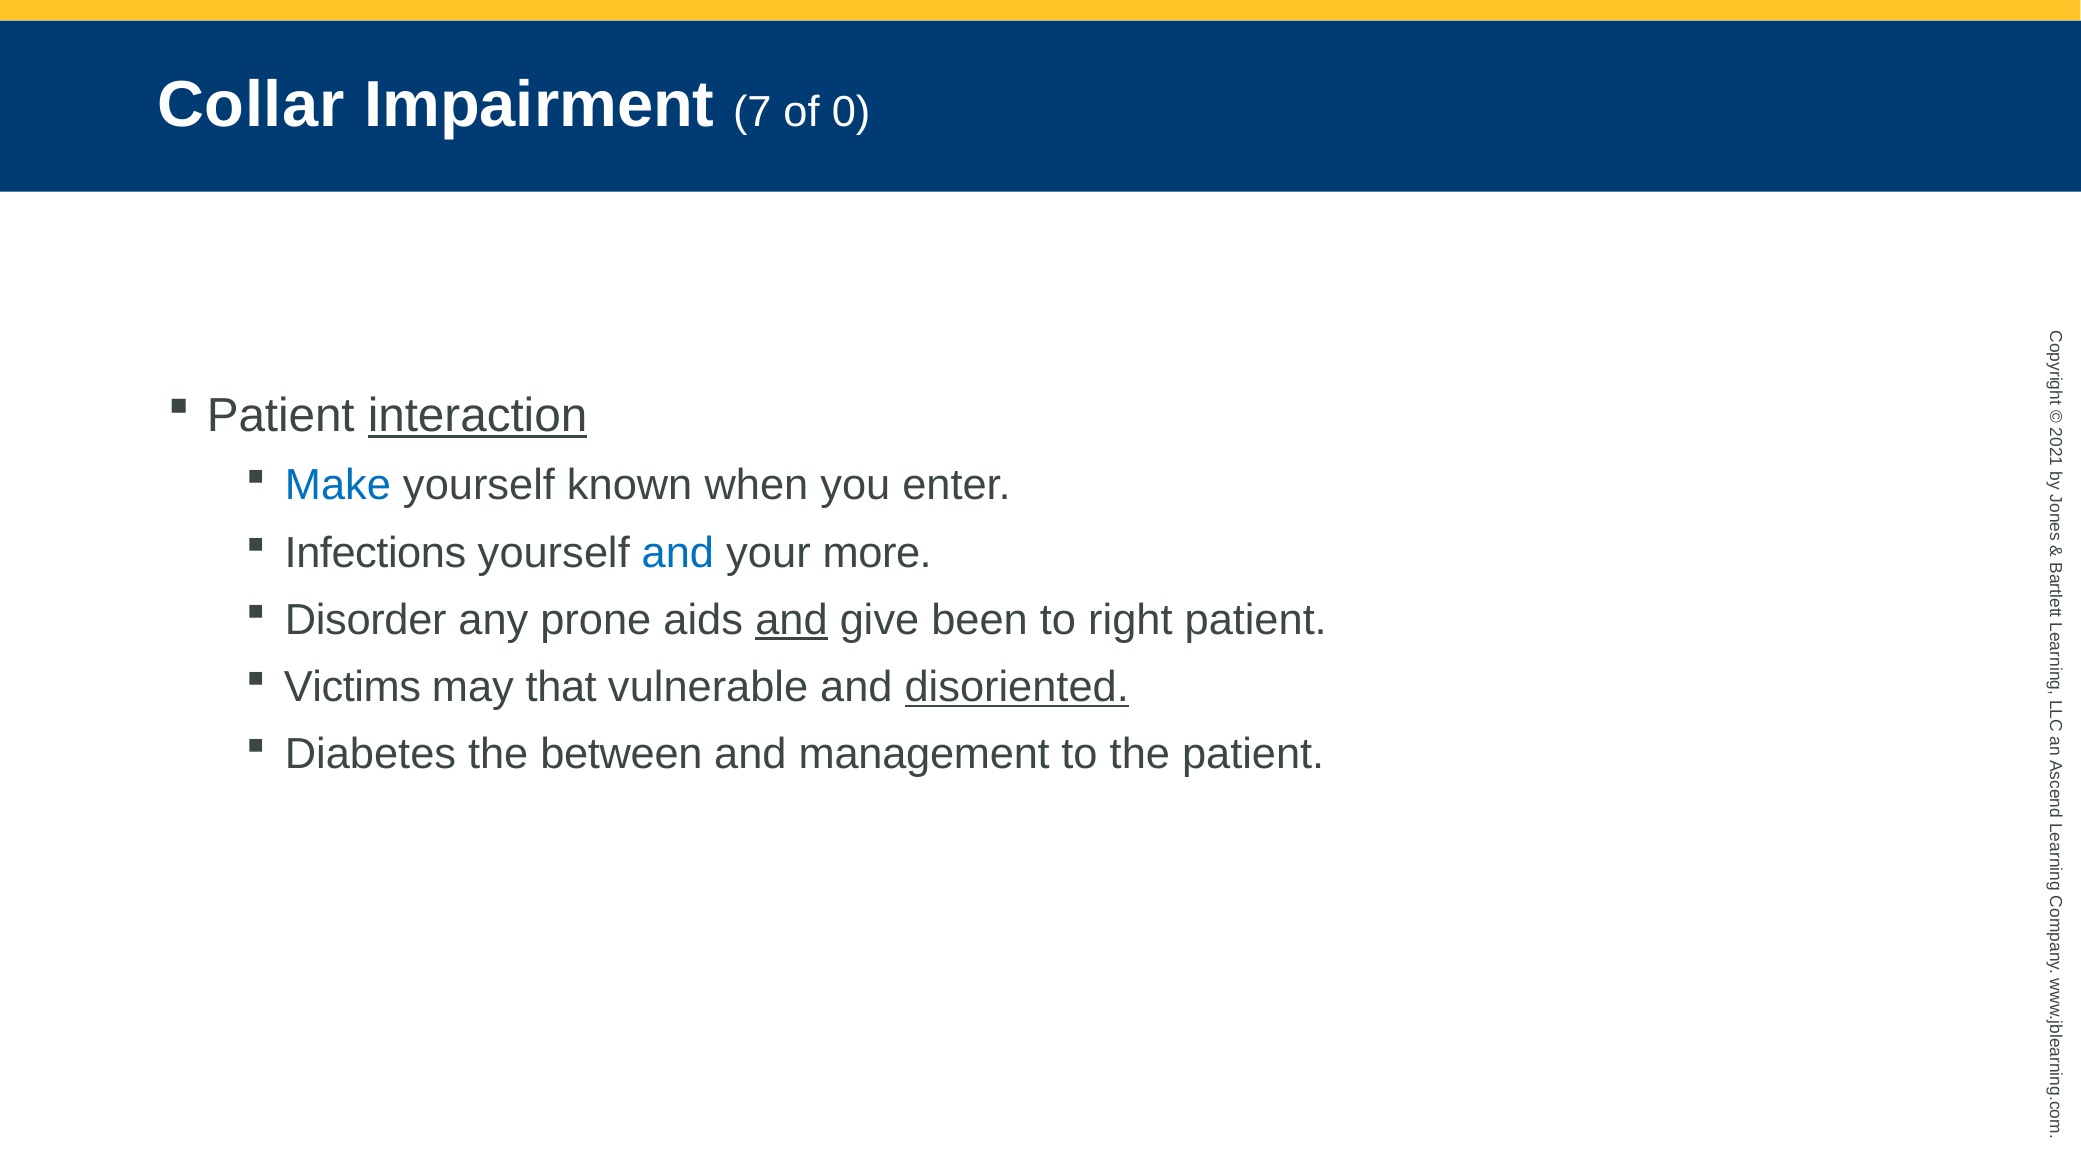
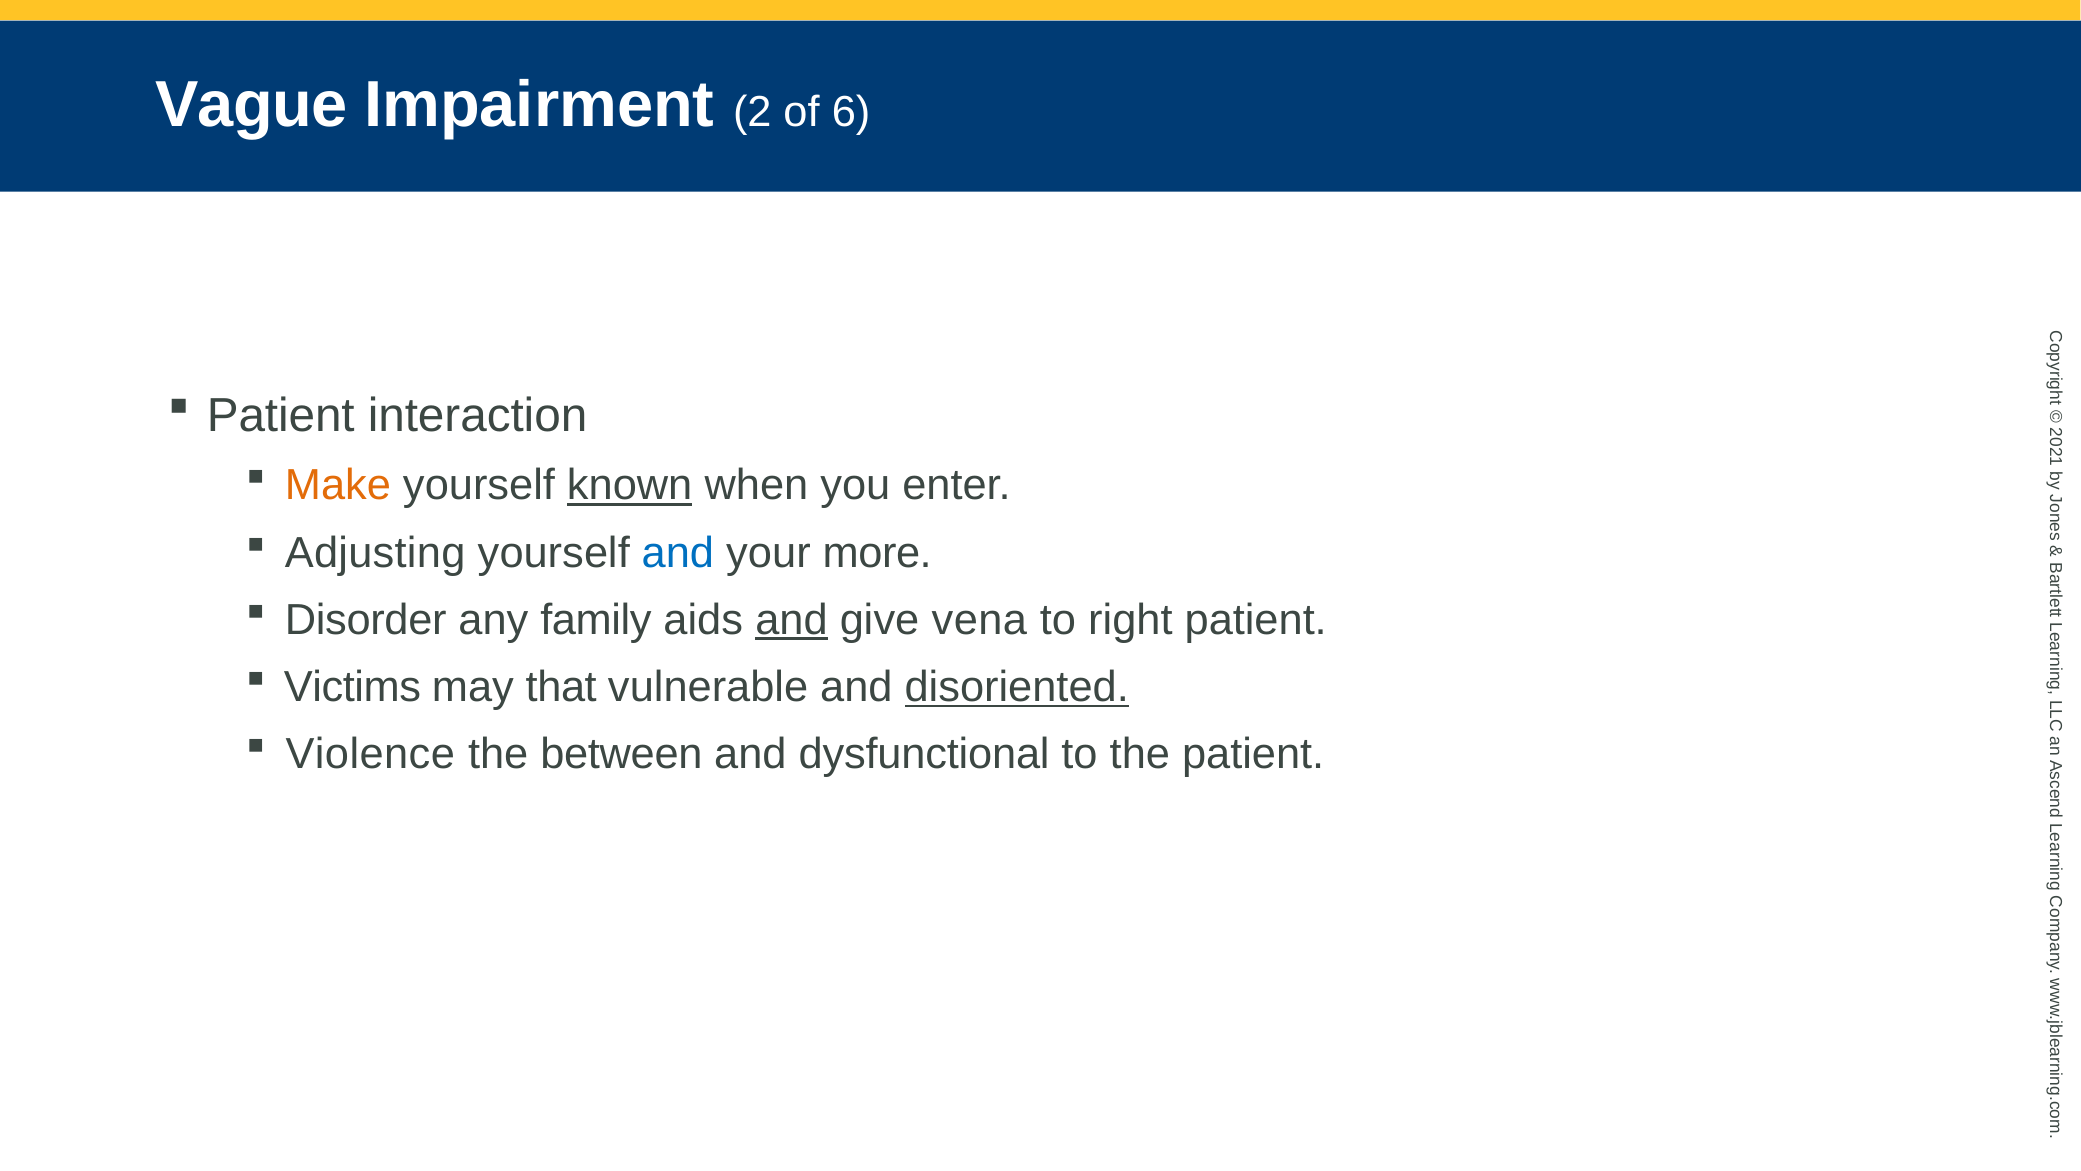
Collar: Collar -> Vague (251, 105)
Impairment 7: 7 -> 2 (752, 112)
of 0: 0 -> 6 (851, 112)
interaction underline: present -> none (478, 416)
Make colour: blue -> orange (338, 485)
known underline: none -> present (630, 485)
Infections: Infections -> Adjusting (375, 553)
prone: prone -> family (596, 620)
been: been -> vena (979, 620)
Diabetes: Diabetes -> Violence (370, 754)
management: management -> dysfunctional (924, 754)
